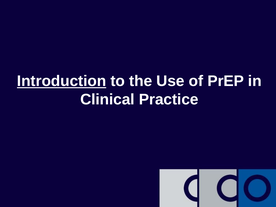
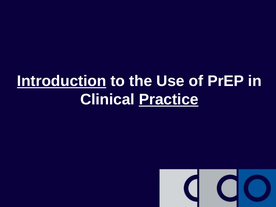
Practice underline: none -> present (169, 99)
